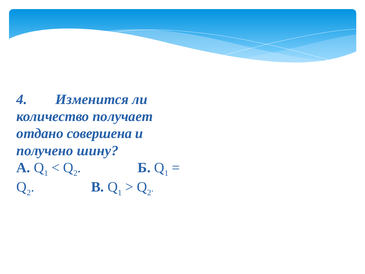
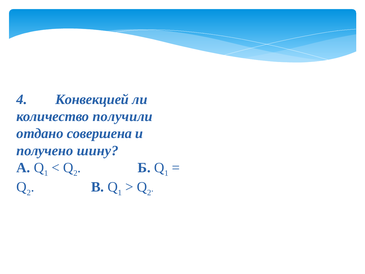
Изменится: Изменится -> Конвекцией (92, 99)
получает: получает -> получили (123, 116)
